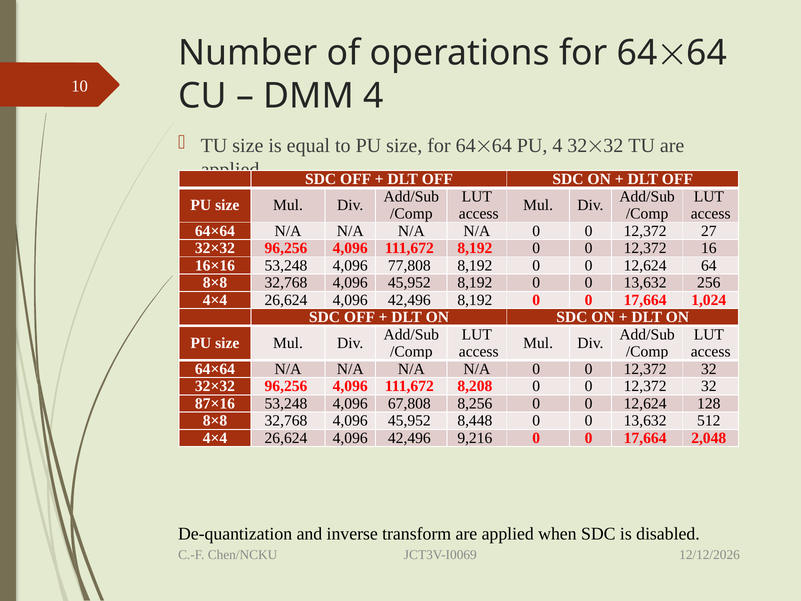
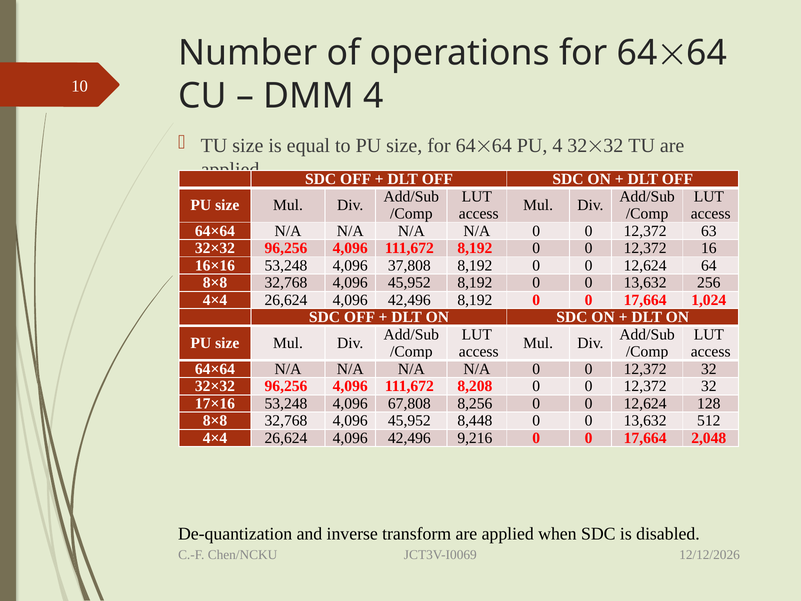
27: 27 -> 63 (709, 231)
77,808: 77,808 -> 37,808 (409, 265)
87×16: 87×16 -> 17×16 (215, 403)
